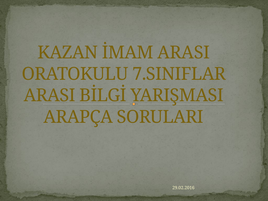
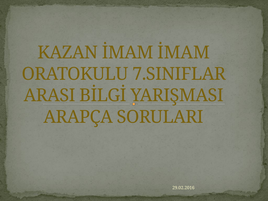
İMAM ARASI: ARASI -> İMAM (184, 53)
